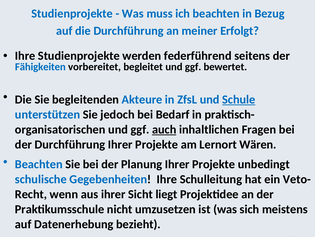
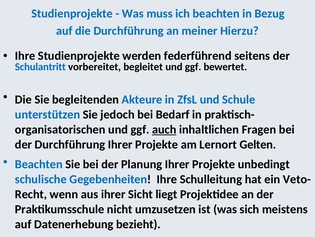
Erfolgt: Erfolgt -> Hierzu (240, 31)
Fähigkeiten: Fähigkeiten -> Schulantritt (40, 67)
Schule underline: present -> none (239, 99)
Wären: Wären -> Gelten (258, 144)
